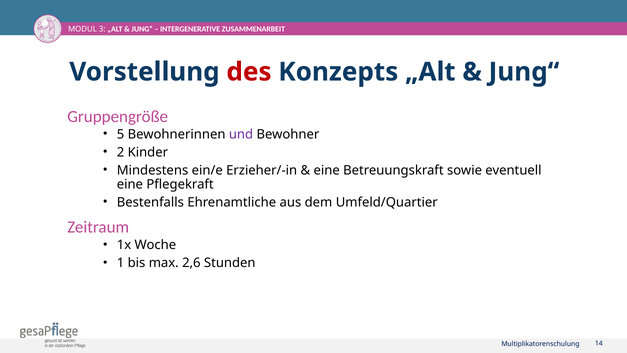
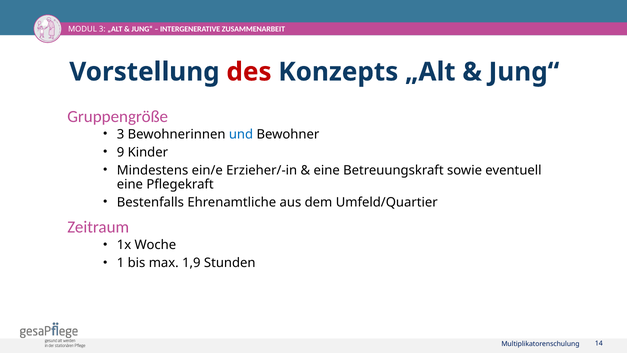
5: 5 -> 3 (121, 134)
und colour: purple -> blue (241, 134)
2: 2 -> 9 (121, 152)
2,6: 2,6 -> 1,9 (191, 263)
